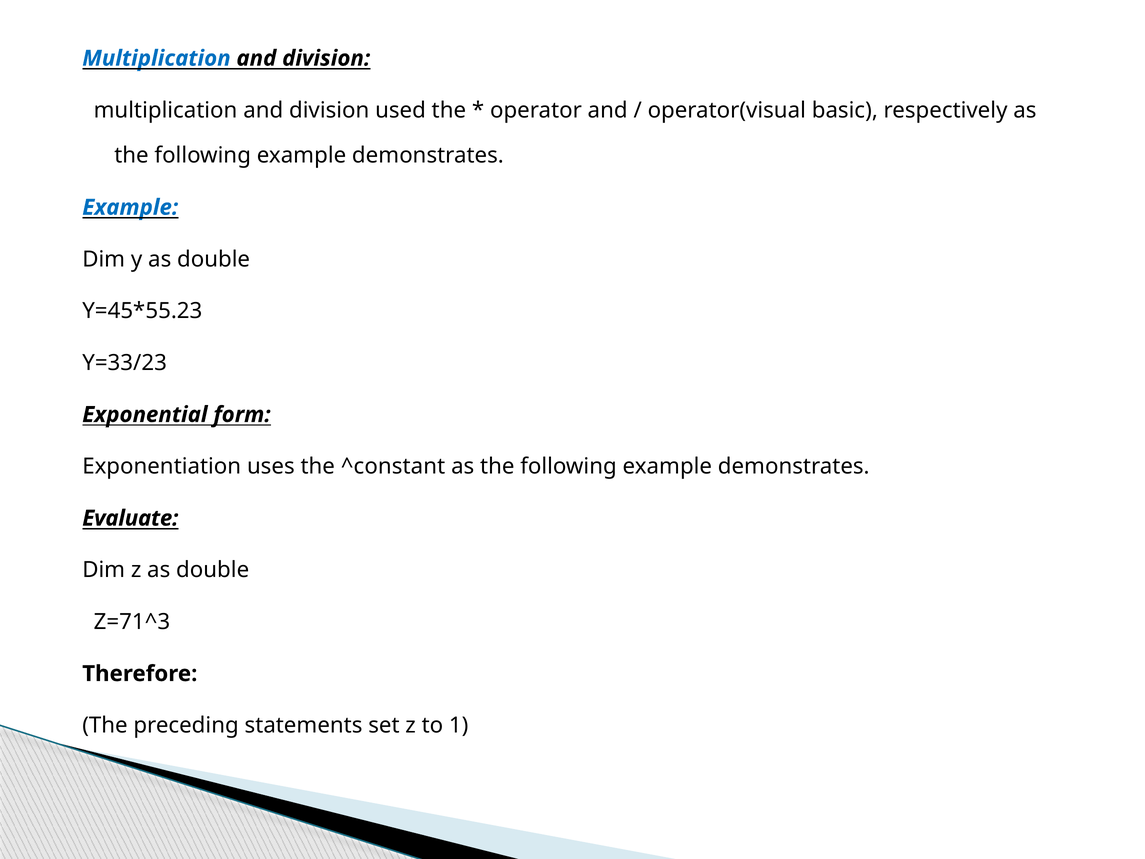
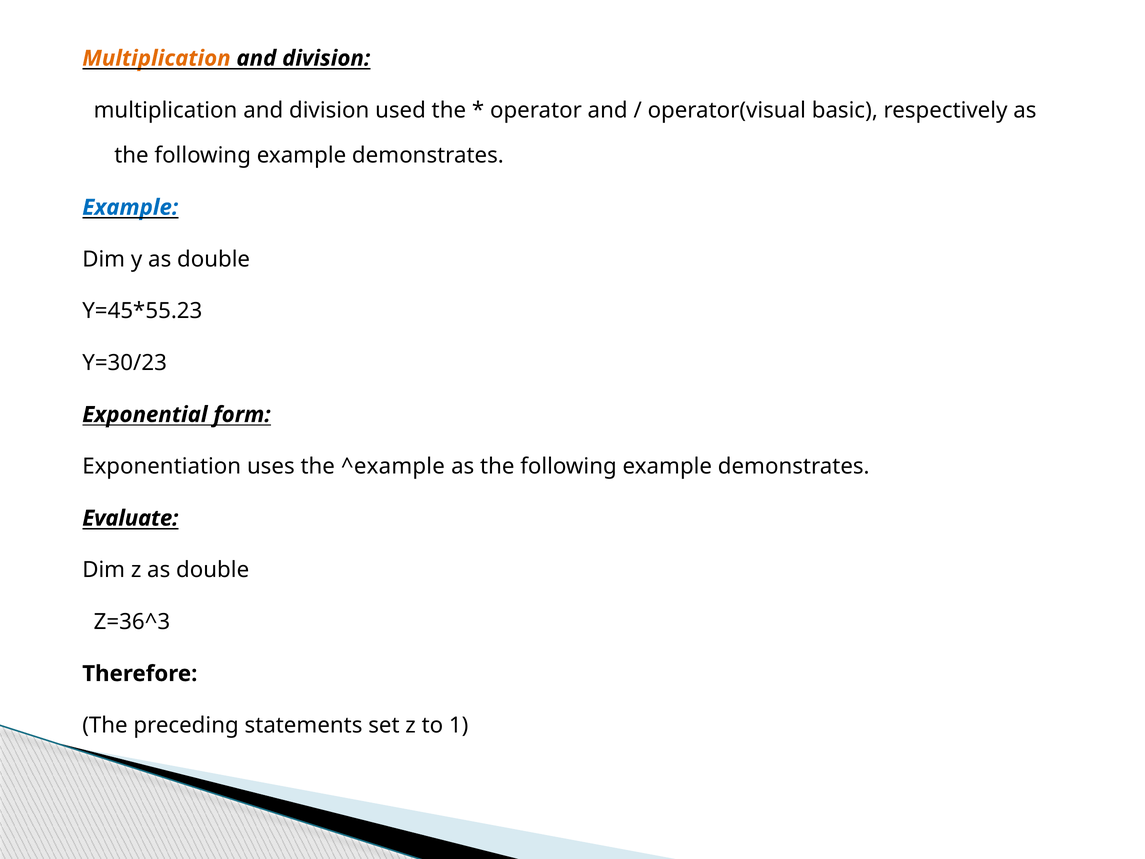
Multiplication colour: blue -> orange (156, 58)
Y=33/23: Y=33/23 -> Y=30/23 (125, 363)
^constant: ^constant -> ^example (393, 466)
Z=71^3: Z=71^3 -> Z=36^3 (132, 622)
